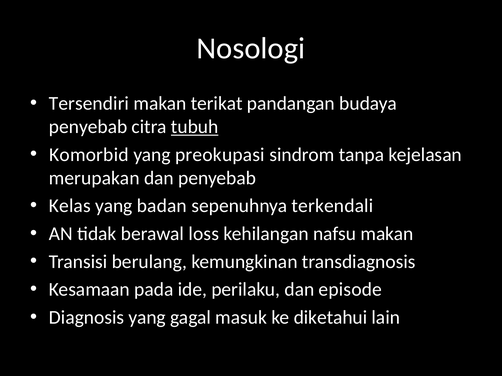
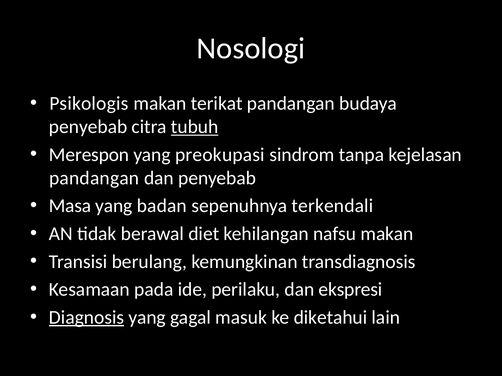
Tersendiri: Tersendiri -> Psikologis (89, 103)
Komorbid: Komorbid -> Merespon (89, 155)
merupakan: merupakan -> pandangan (94, 178)
Kelas: Kelas -> Masa (70, 206)
loss: loss -> diet (204, 234)
episode: episode -> ekspresi (351, 290)
Diagnosis underline: none -> present (87, 318)
